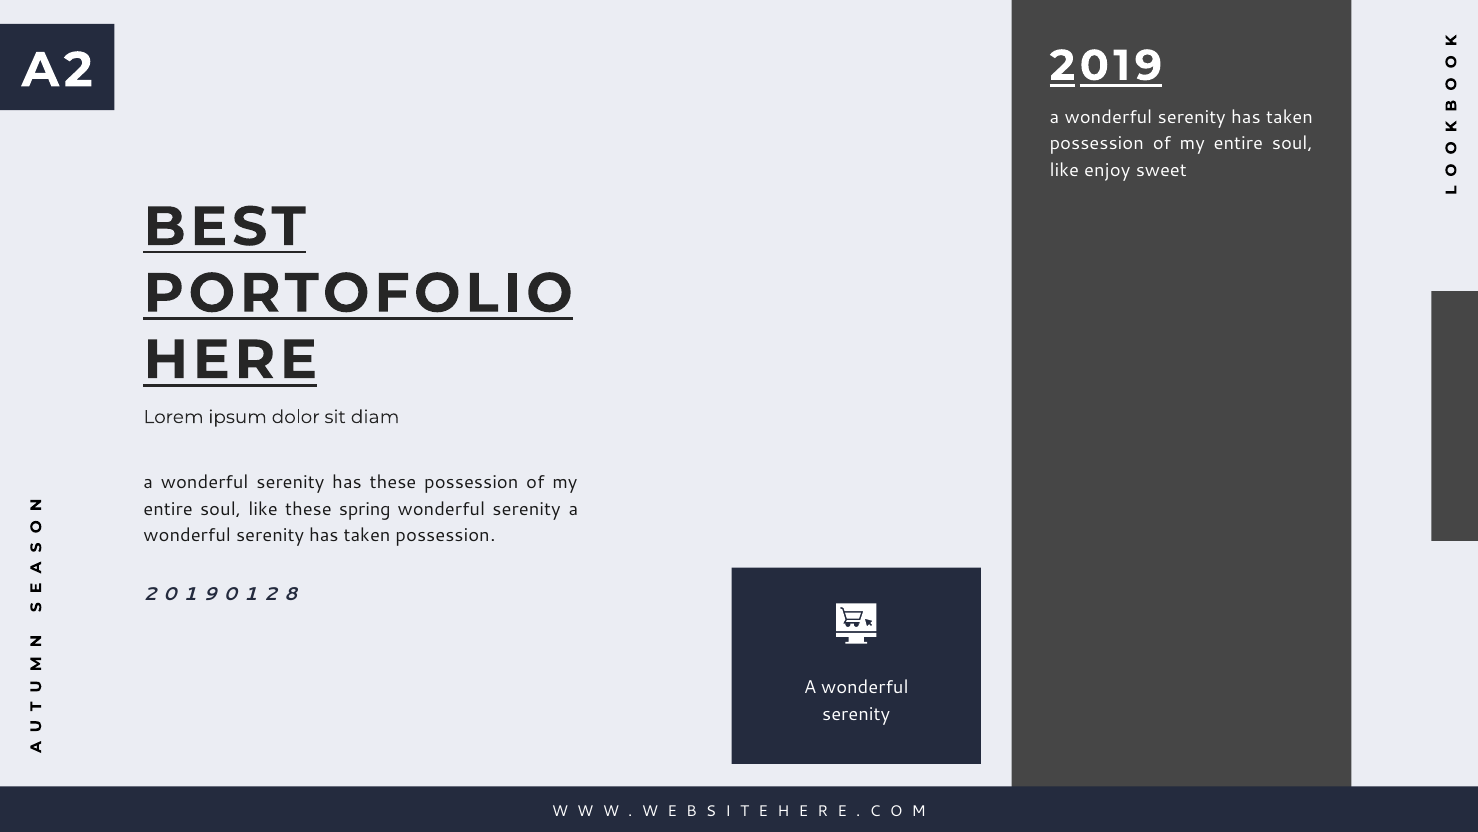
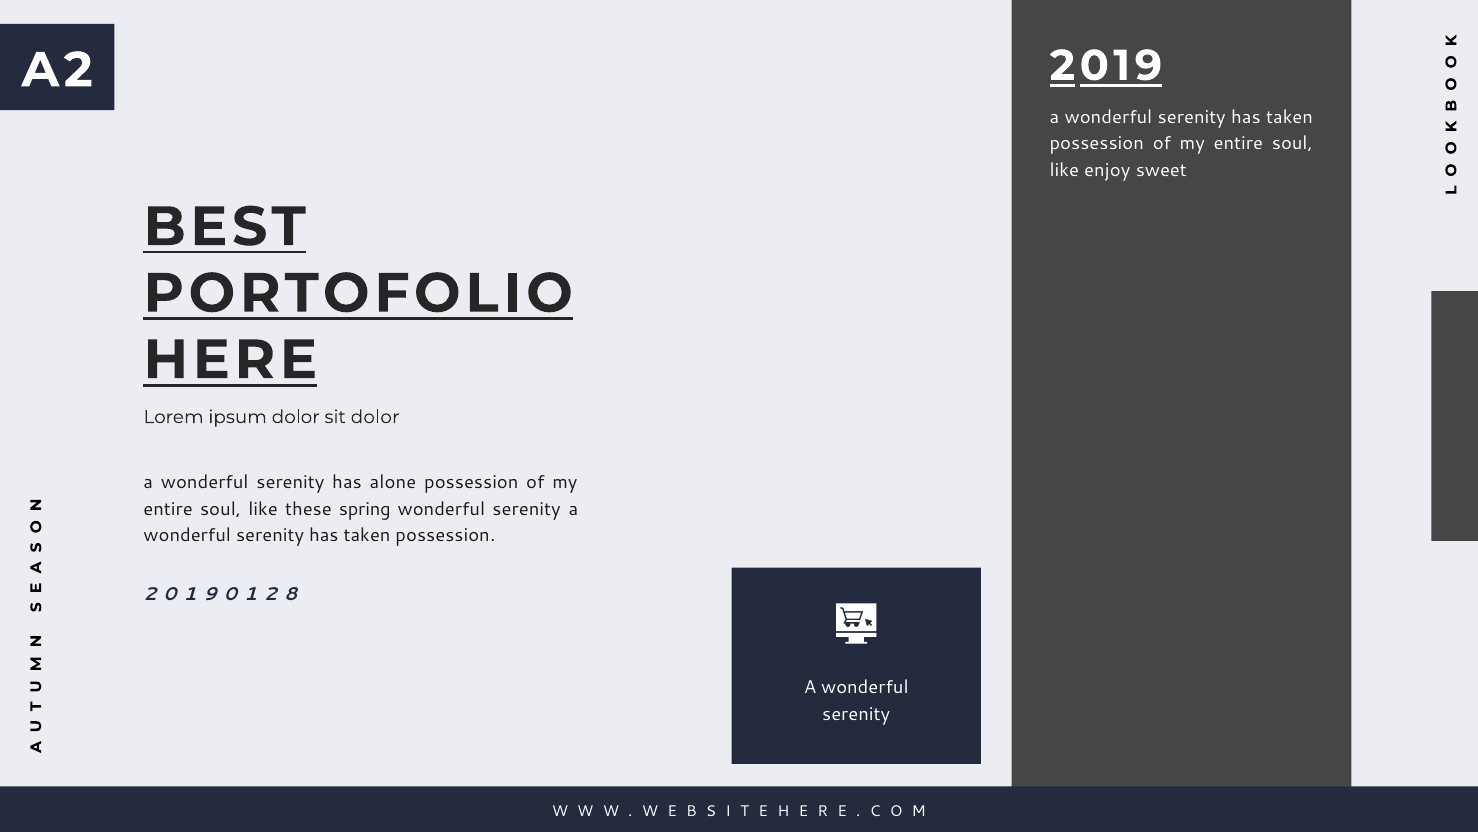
sit diam: diam -> dolor (375, 417)
has these: these -> alone (393, 482)
